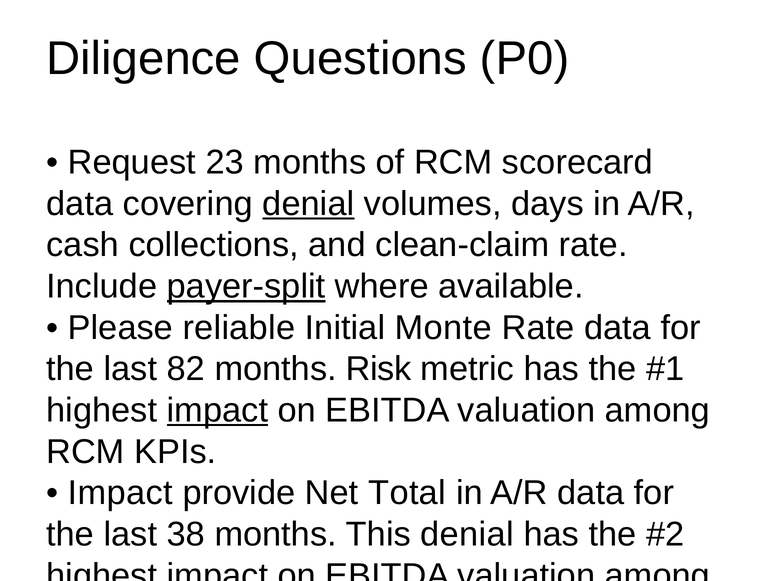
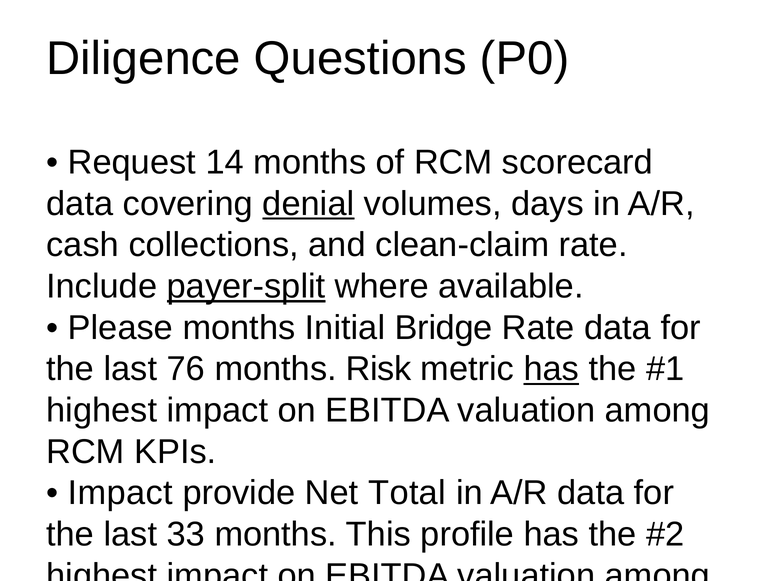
23: 23 -> 14 (225, 162)
Please reliable: reliable -> months (239, 327)
Monte: Monte -> Bridge (444, 327)
82: 82 -> 76 (186, 369)
has underline: none -> present (551, 369)
impact underline: present -> none (217, 410)
38: 38 -> 33 (186, 534)
This denial: denial -> profile (467, 534)
